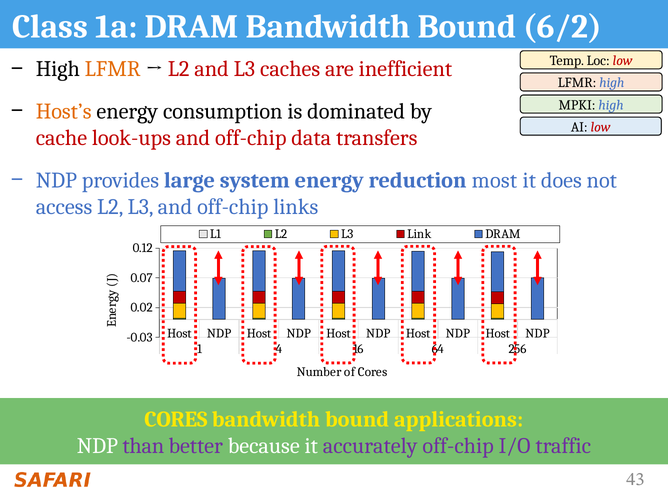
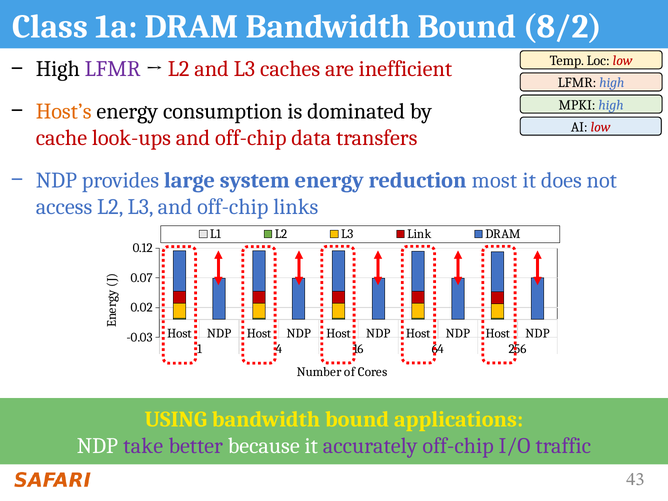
6/2: 6/2 -> 8/2 (563, 27)
LFMR colour: orange -> purple (113, 69)
CORES: CORES -> USING (176, 419)
than: than -> take (143, 446)
